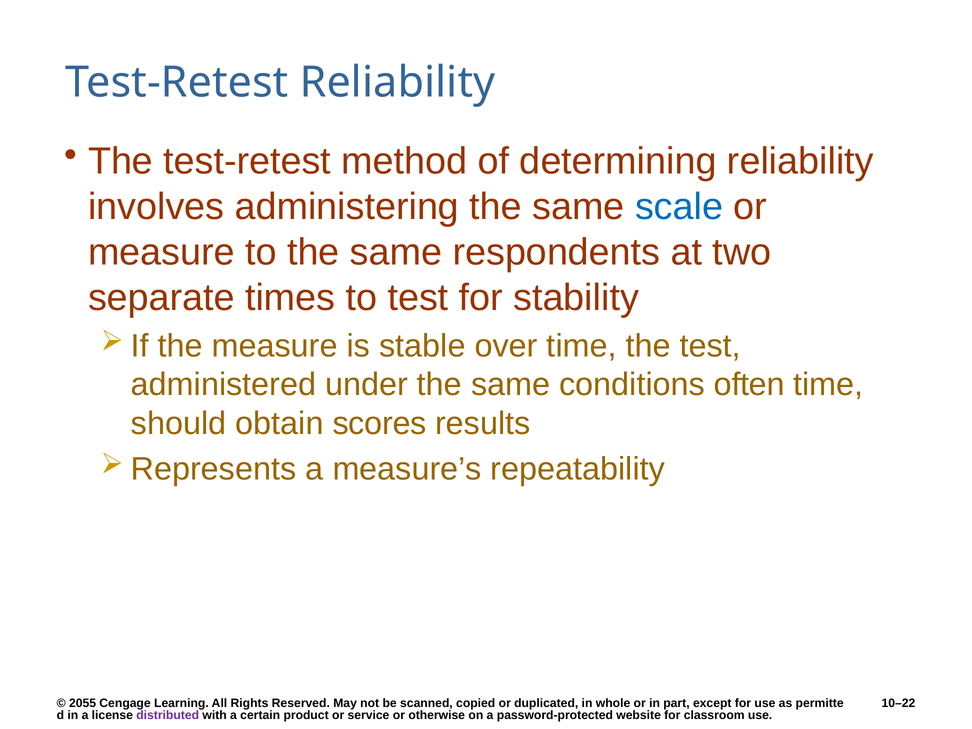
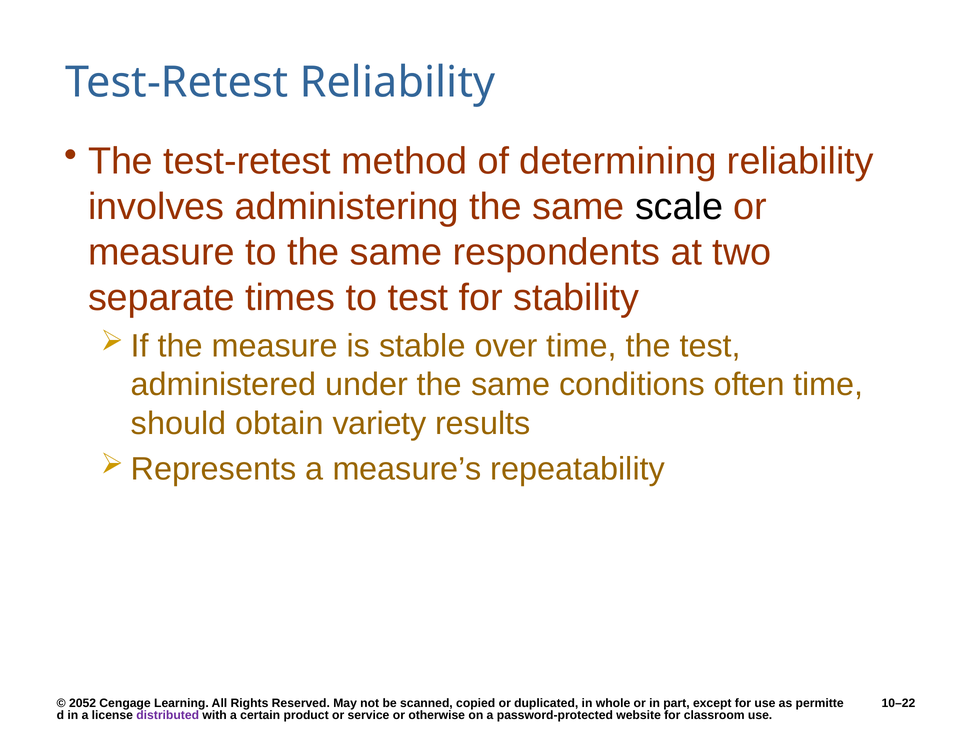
scale colour: blue -> black (679, 207)
scores: scores -> variety (379, 424)
2055: 2055 -> 2052 (83, 703)
